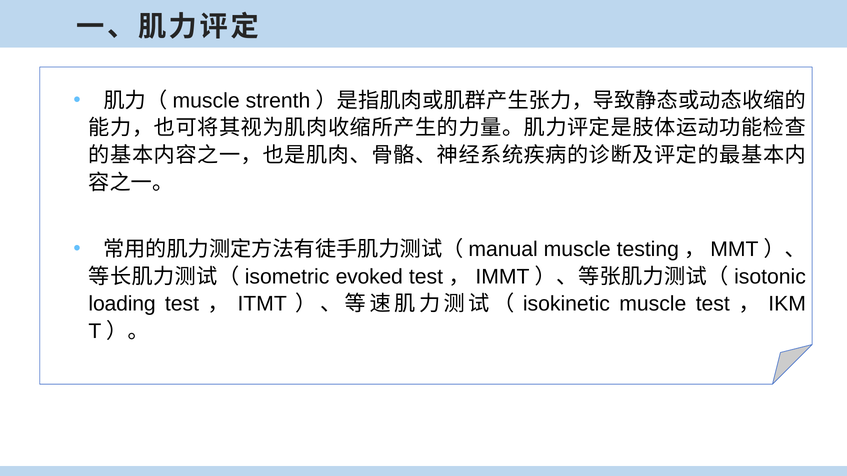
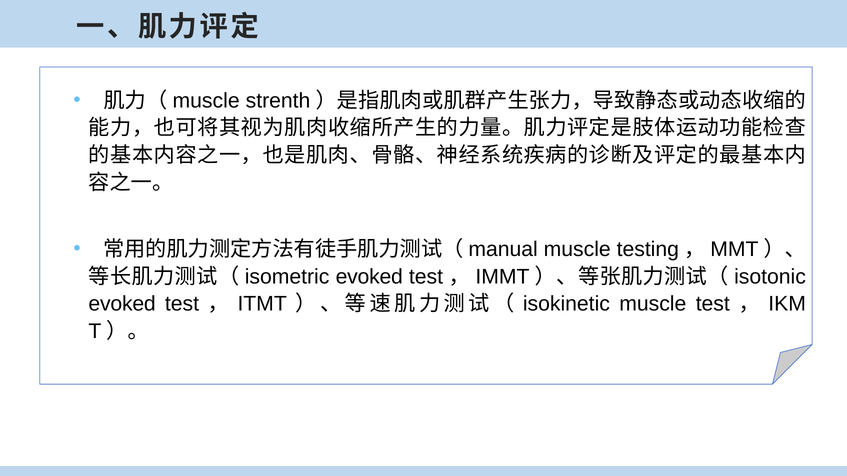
loading: loading -> evoked (122, 304)
